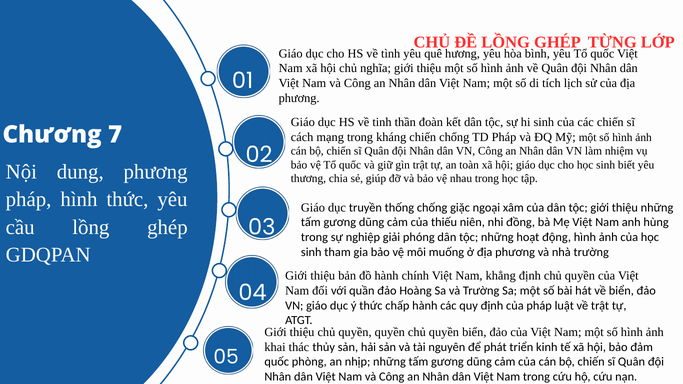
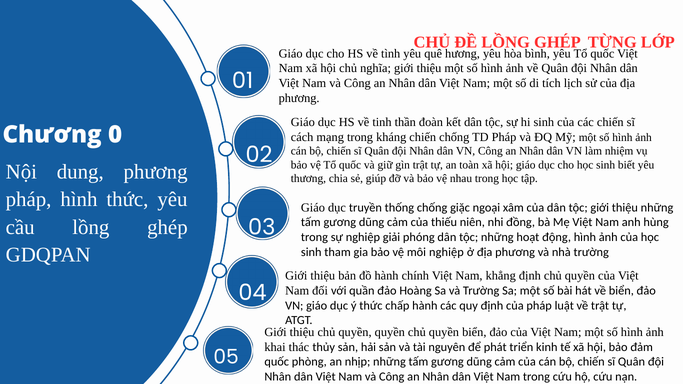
7: 7 -> 0 (115, 135)
môi muống: muống -> nghiệp (446, 252)
